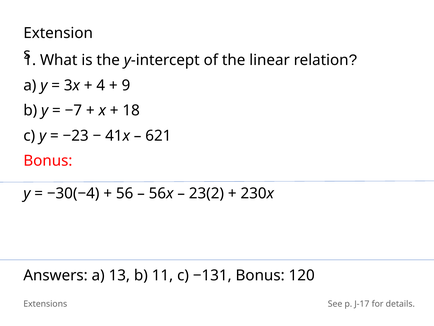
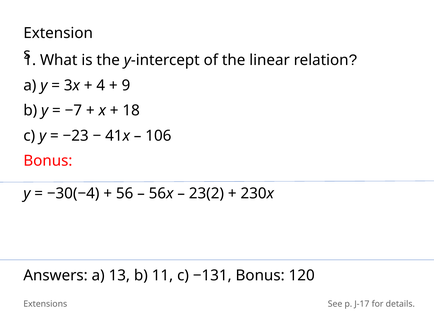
621: 621 -> 106 (158, 136)
